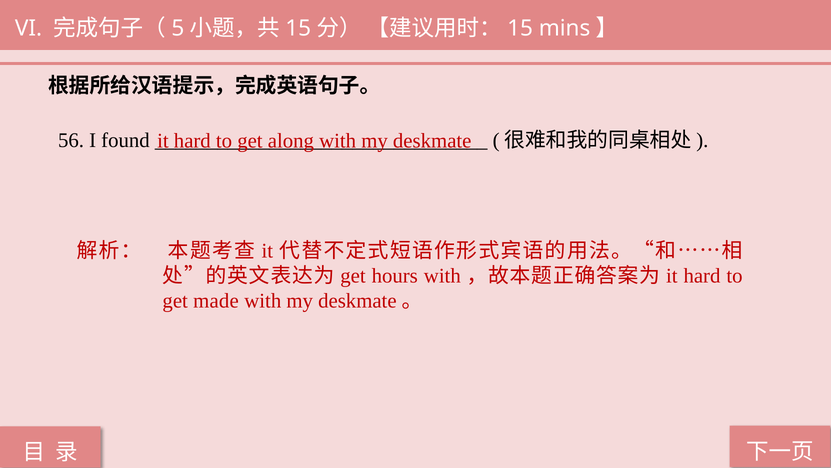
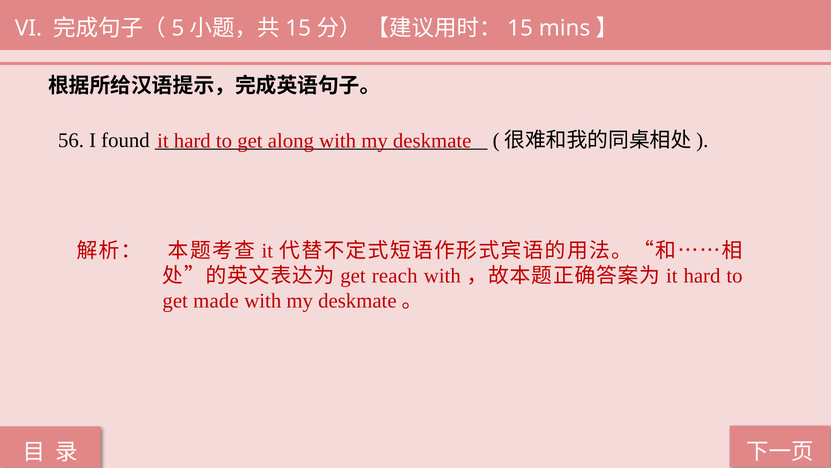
hours: hours -> reach (395, 276)
